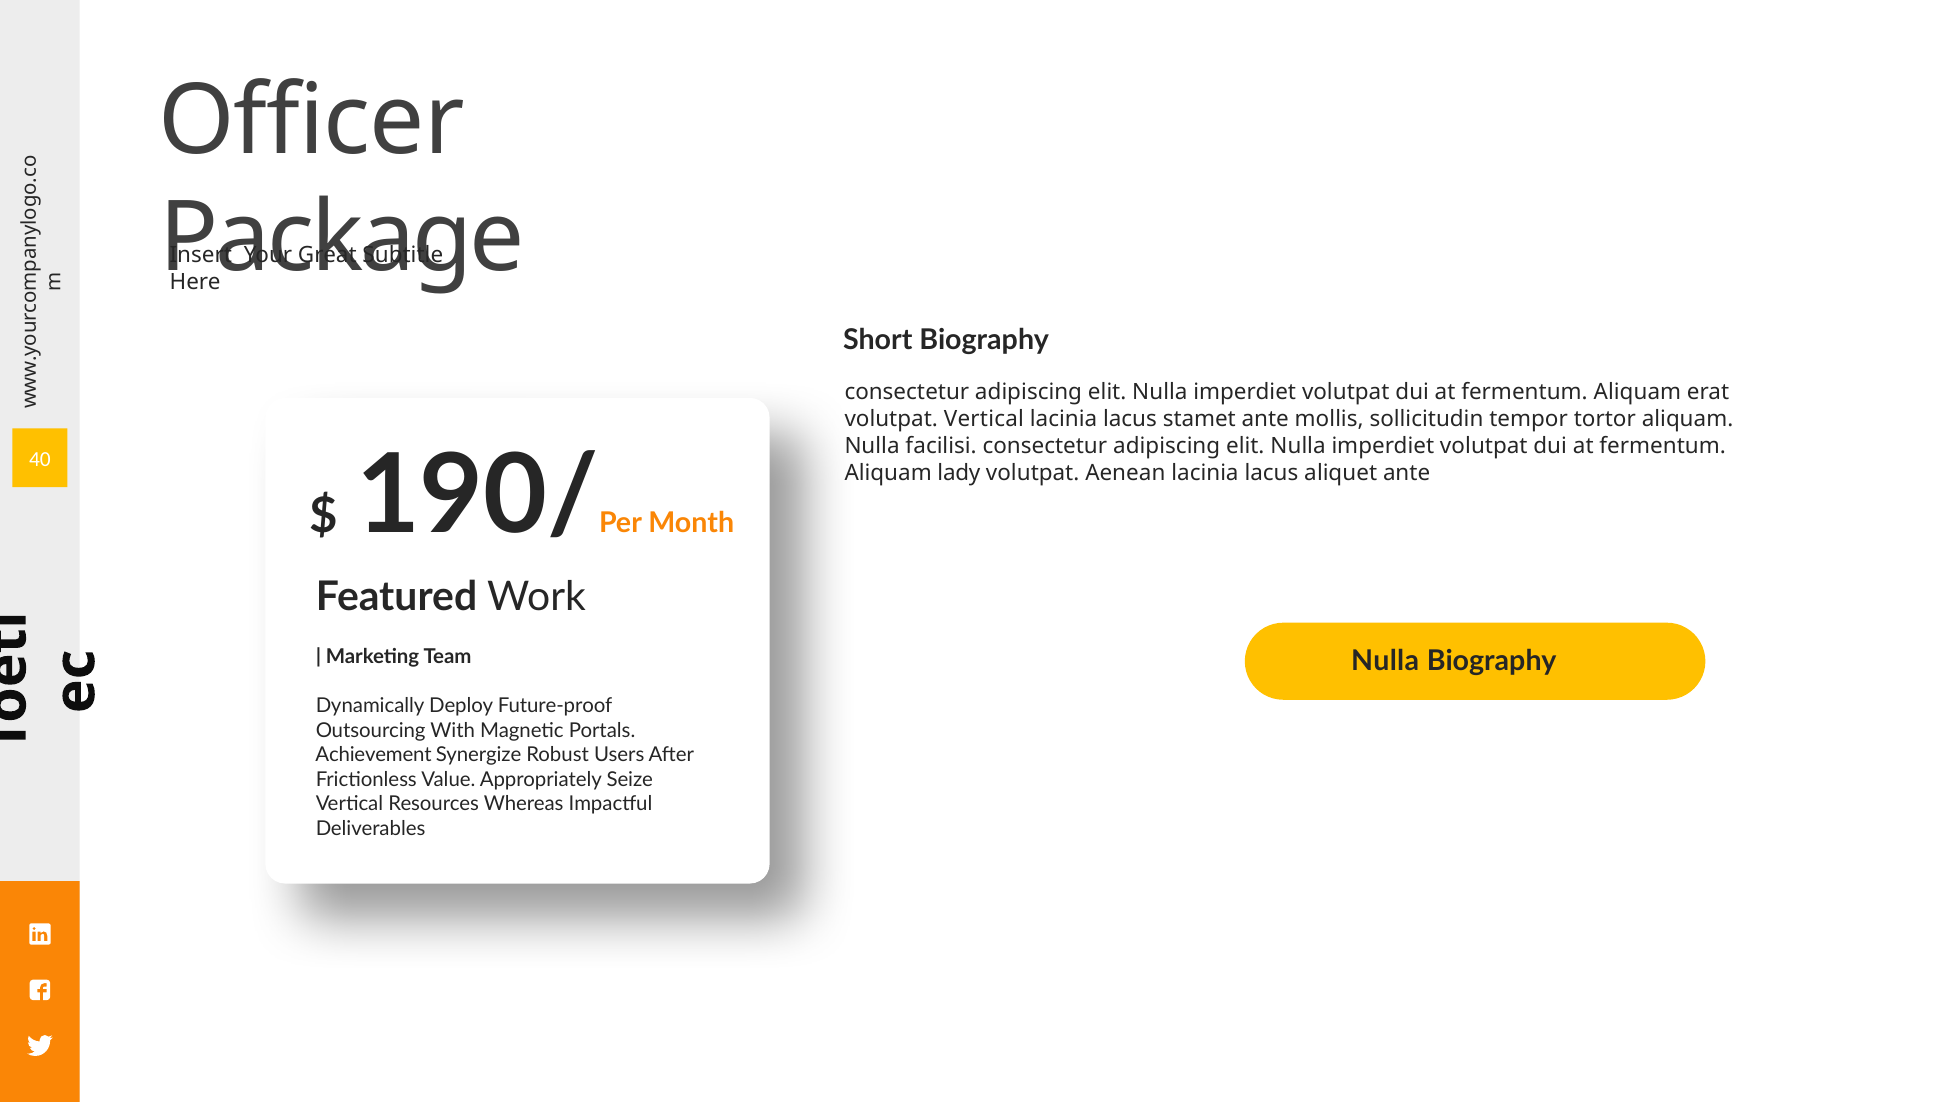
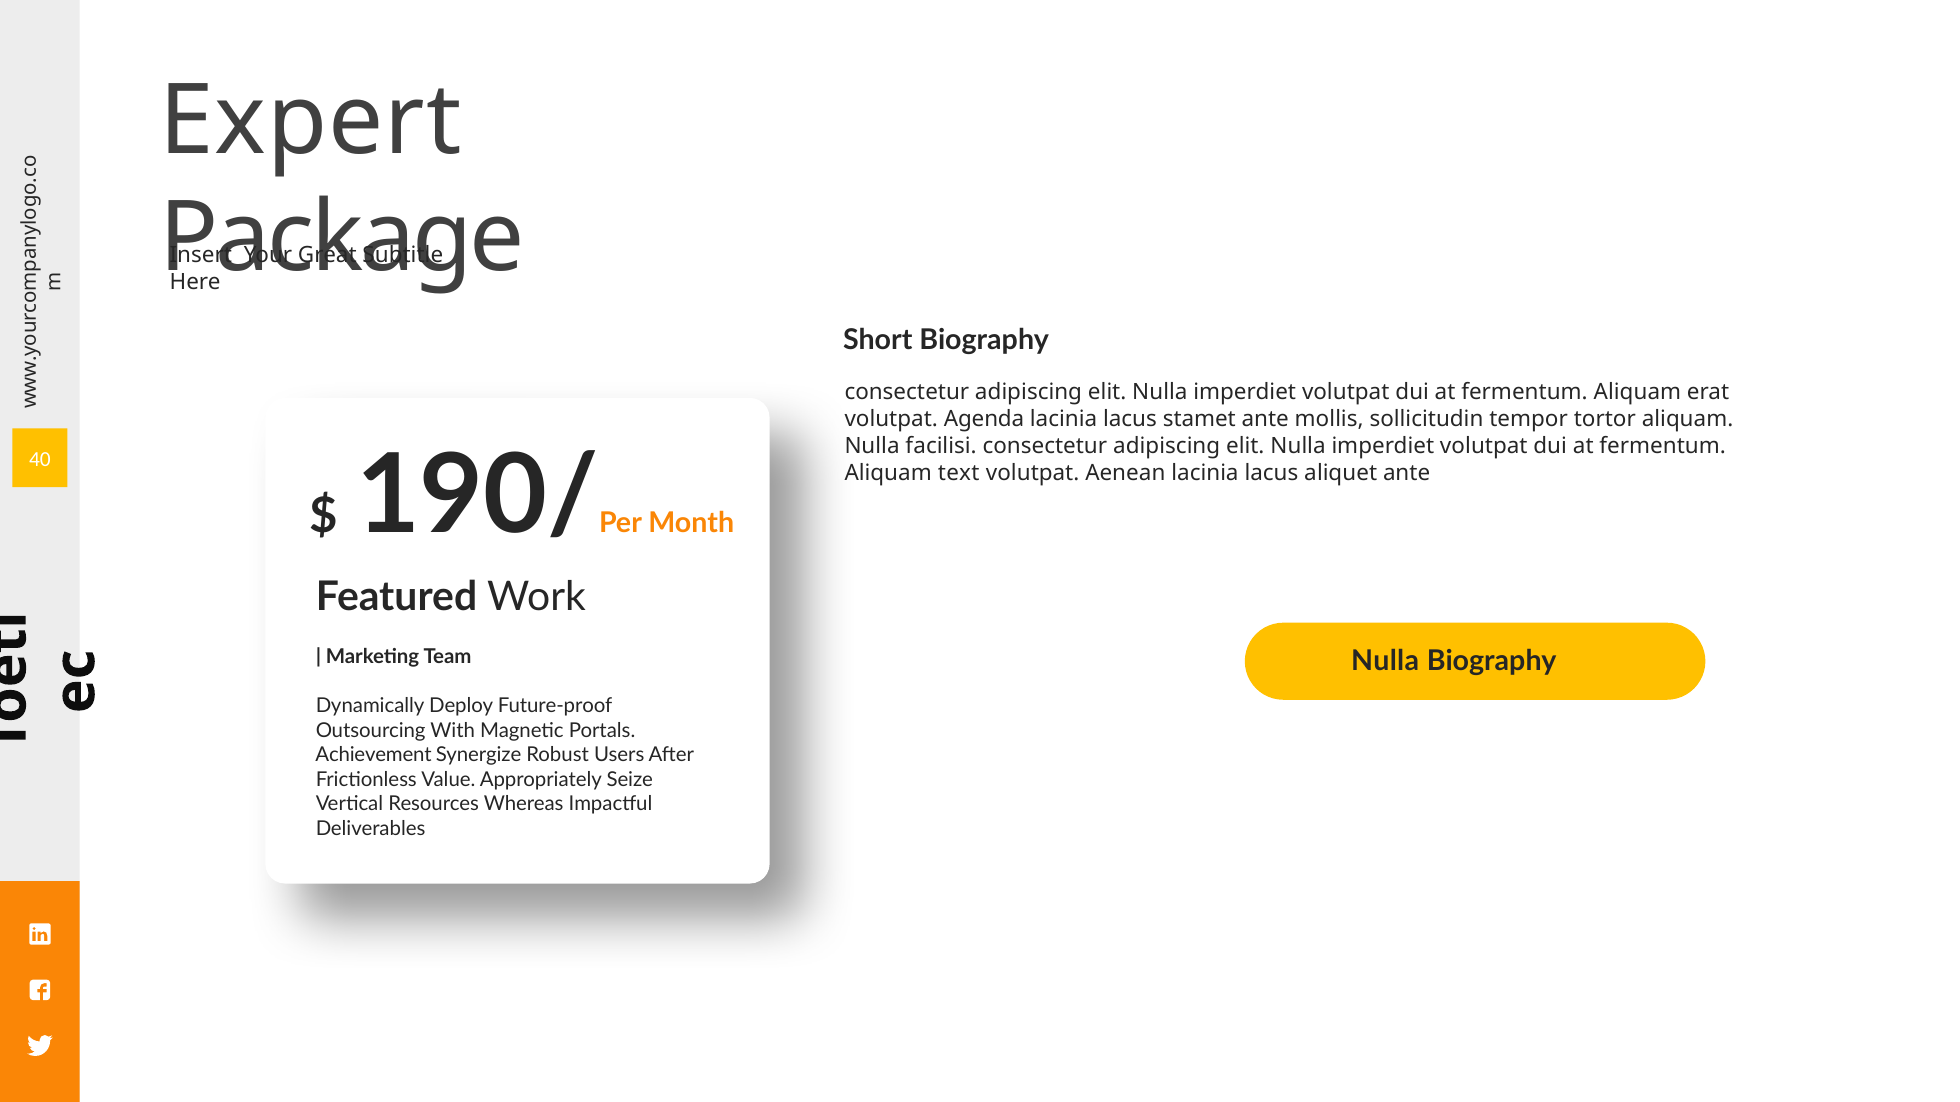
Officer: Officer -> Expert (311, 121)
volutpat Vertical: Vertical -> Agenda (984, 419)
lady: lady -> text (959, 473)
